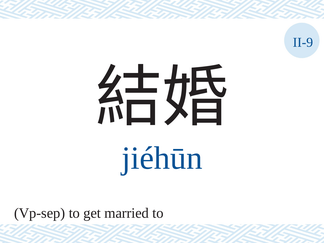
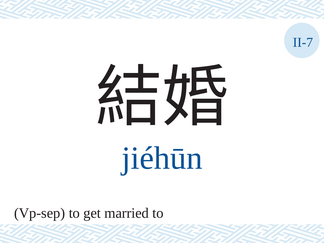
II-9: II-9 -> II-7 (303, 42)
